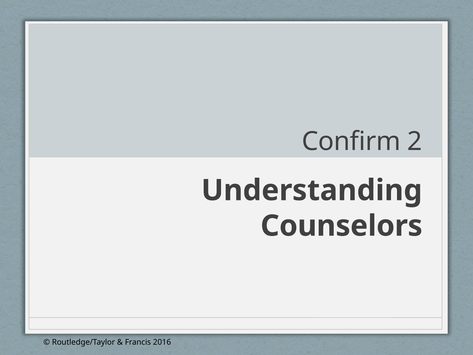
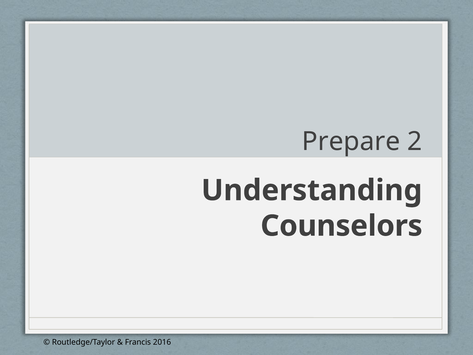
Confirm: Confirm -> Prepare (351, 141)
